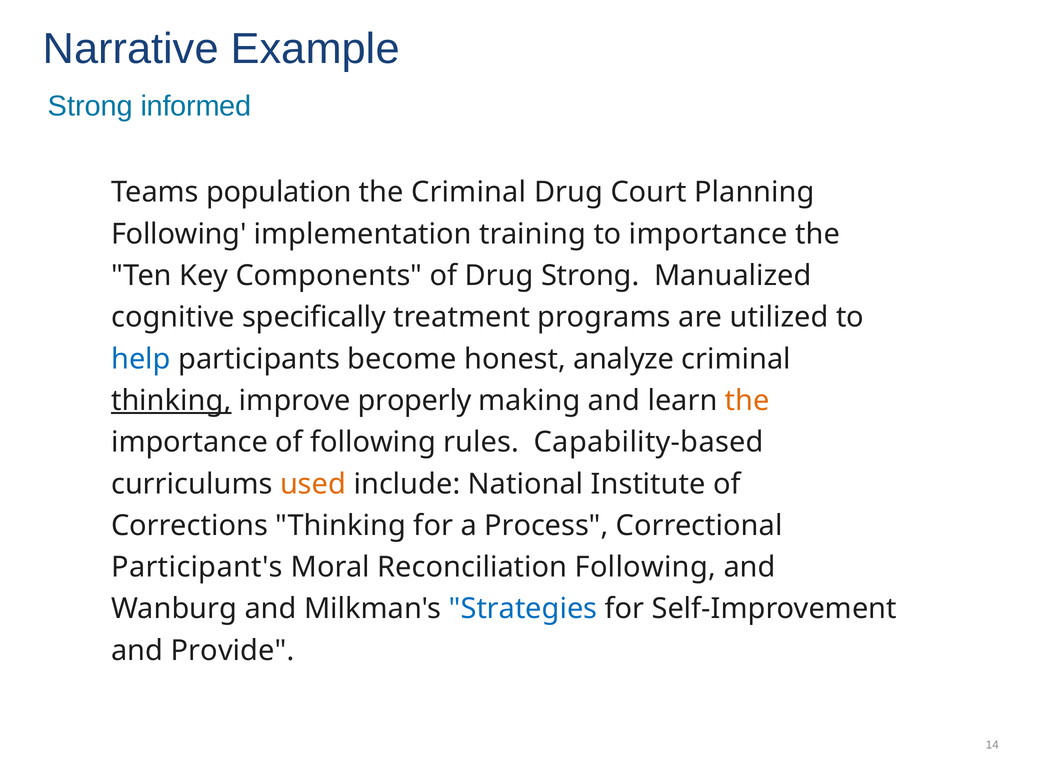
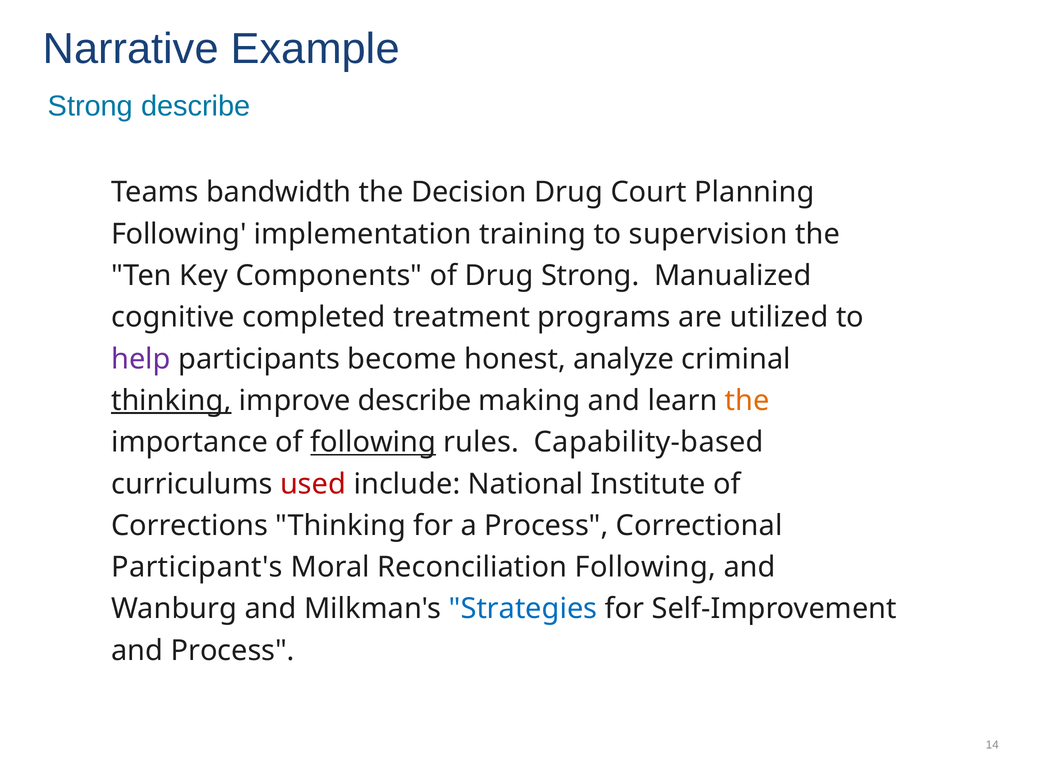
Strong informed: informed -> describe (196, 106)
population: population -> bandwidth (279, 193)
the Criminal: Criminal -> Decision (469, 193)
to importance: importance -> supervision (708, 234)
specifically: specifically -> completed (314, 318)
help colour: blue -> purple (141, 359)
improve properly: properly -> describe (415, 401)
following underline: none -> present (373, 443)
used colour: orange -> red (313, 484)
and Provide: Provide -> Process (233, 651)
